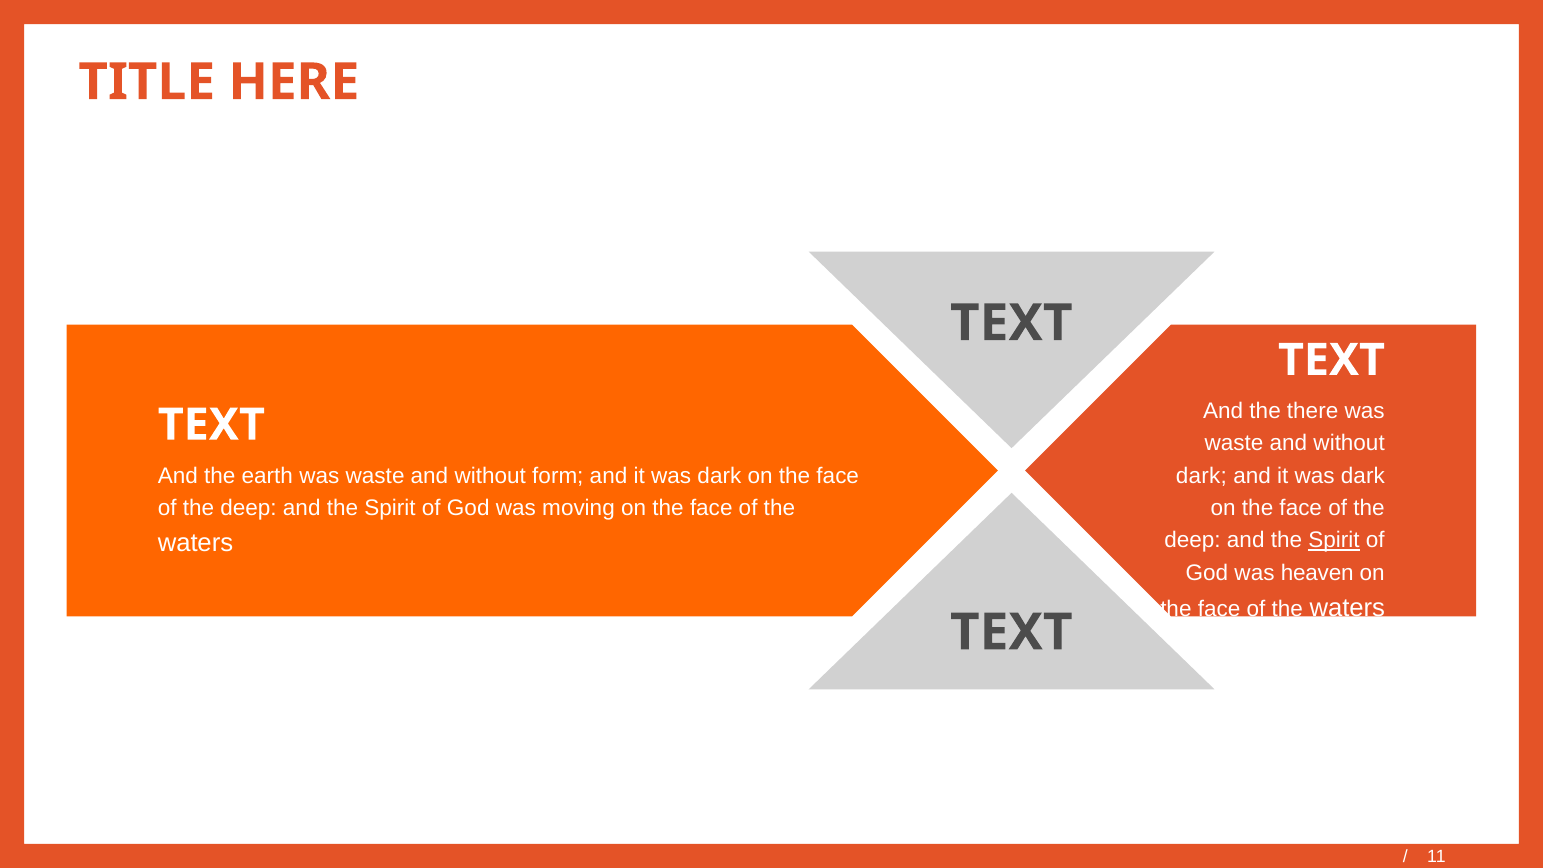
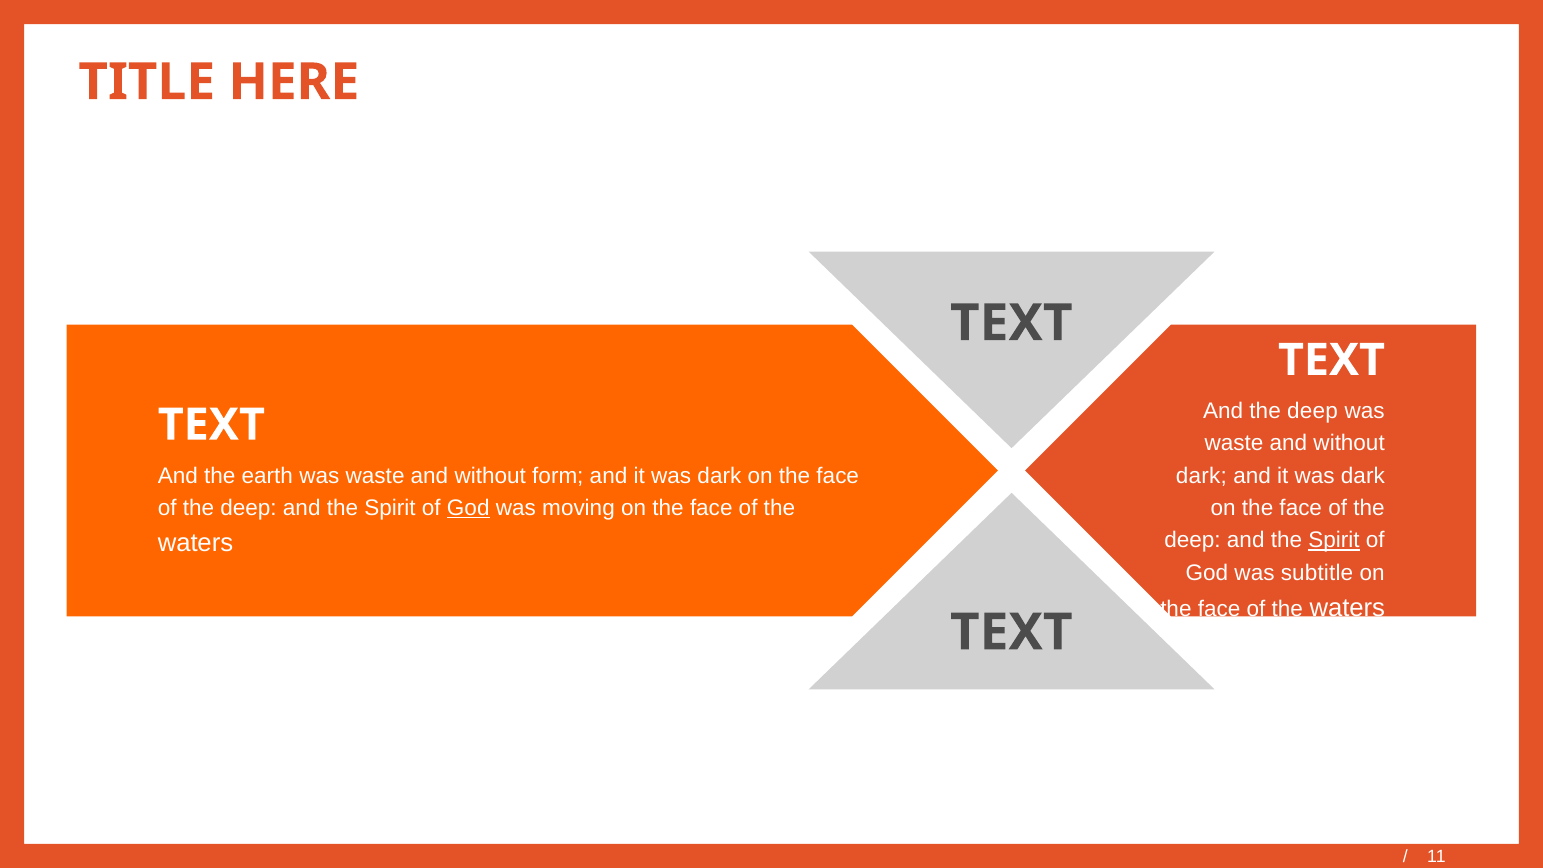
there: there -> deep (1313, 411)
God underline: none -> present (468, 508)
heaven: heaven -> subtitle (1317, 573)
